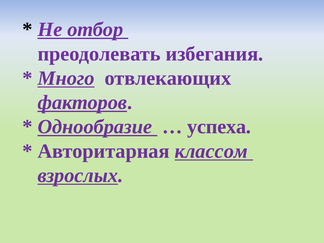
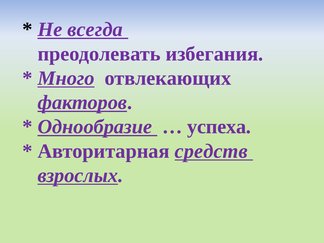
отбор: отбор -> всегда (95, 30)
классом: классом -> средств (211, 151)
